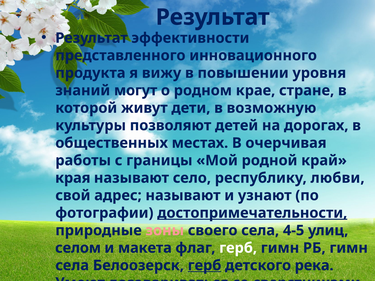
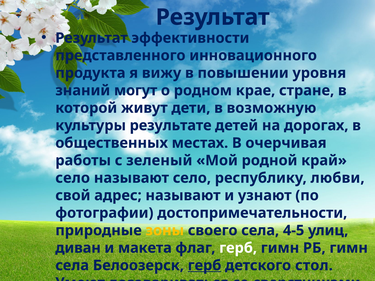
позволяют: позволяют -> результате (171, 126)
границы: границы -> зеленый (159, 161)
края: края -> село (73, 178)
достопримечательности underline: present -> none (252, 213)
зоны colour: pink -> yellow (165, 231)
селом: селом -> диван (78, 248)
река: река -> стол (314, 266)
